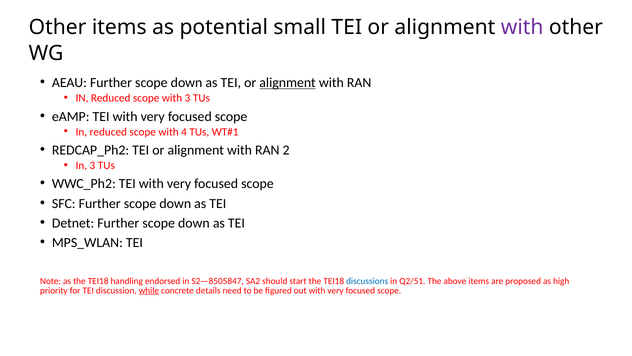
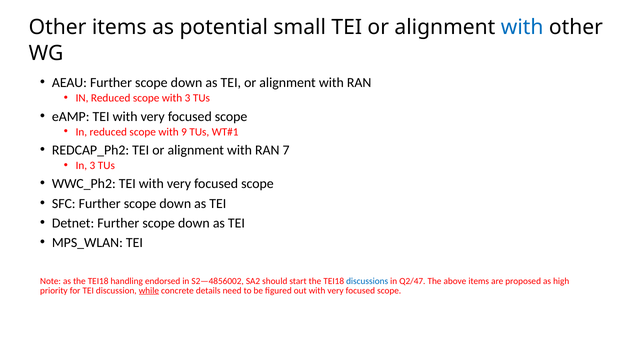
with colour: purple -> blue (522, 27)
alignment underline: present -> none (288, 83)
4: 4 -> 9 (184, 132)
2: 2 -> 7 (286, 150)
S2—8505847: S2—8505847 -> S2—4856002 (218, 281)
Q2/51: Q2/51 -> Q2/47 (412, 281)
